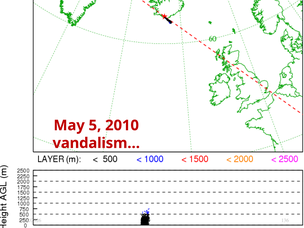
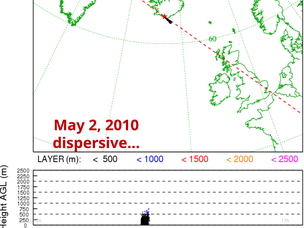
5: 5 -> 2 (95, 125)
vandalism…: vandalism… -> dispersive… (96, 143)
